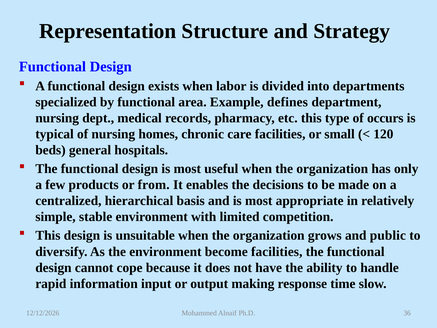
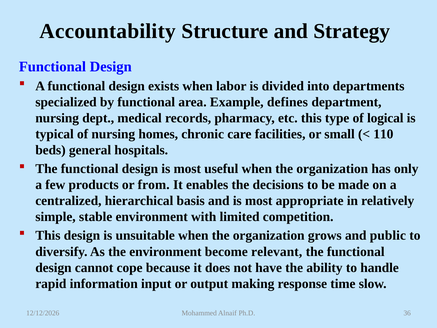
Representation: Representation -> Accountability (108, 31)
occurs: occurs -> logical (385, 118)
120: 120 -> 110 (383, 134)
become facilities: facilities -> relevant (277, 251)
